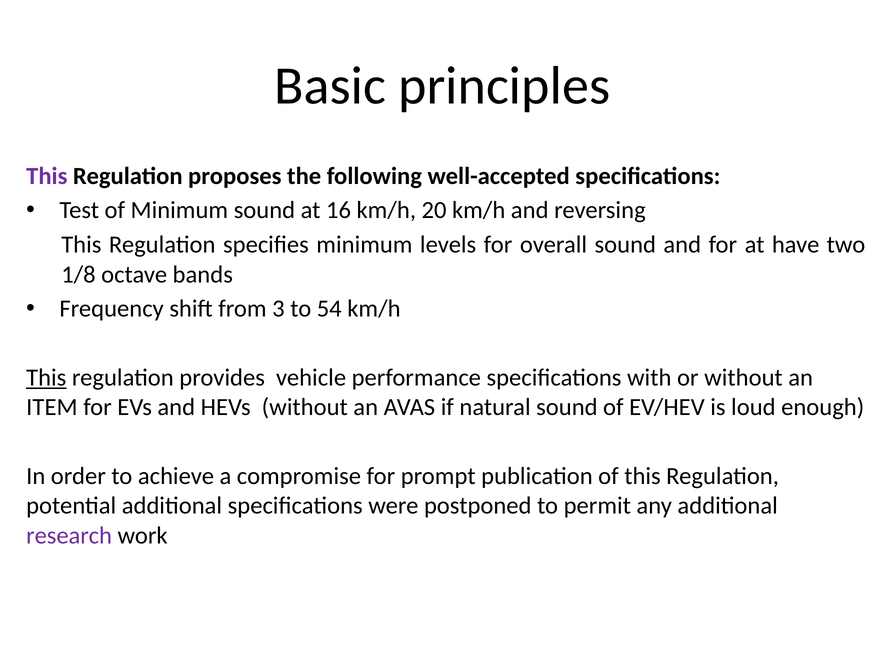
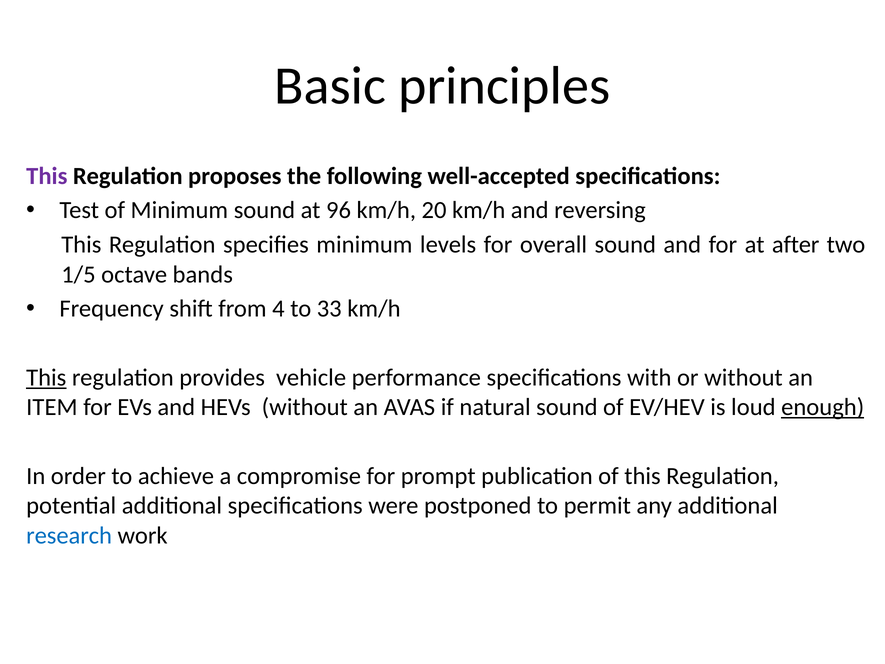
16: 16 -> 96 (338, 210)
have: have -> after (796, 245)
1/8: 1/8 -> 1/5 (78, 274)
3: 3 -> 4 (278, 309)
54: 54 -> 33 (329, 309)
enough underline: none -> present (823, 407)
research colour: purple -> blue (69, 535)
